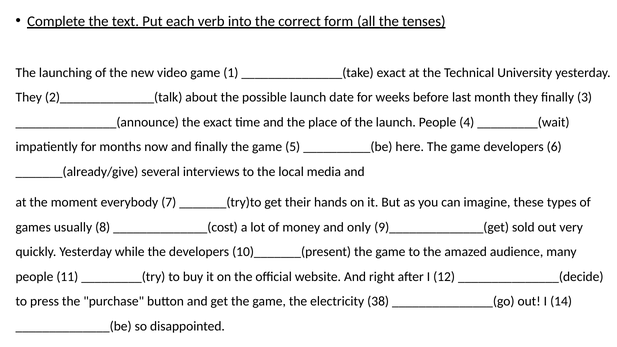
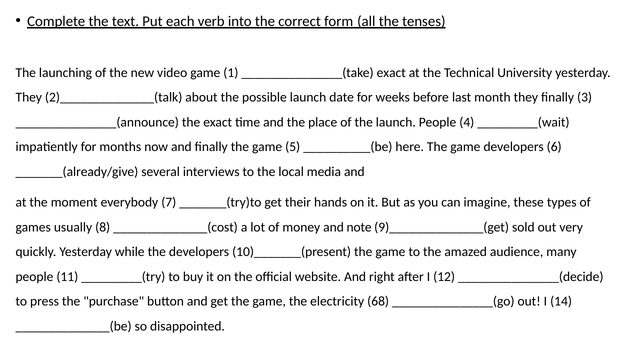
only: only -> note (359, 227)
38: 38 -> 68 (378, 302)
